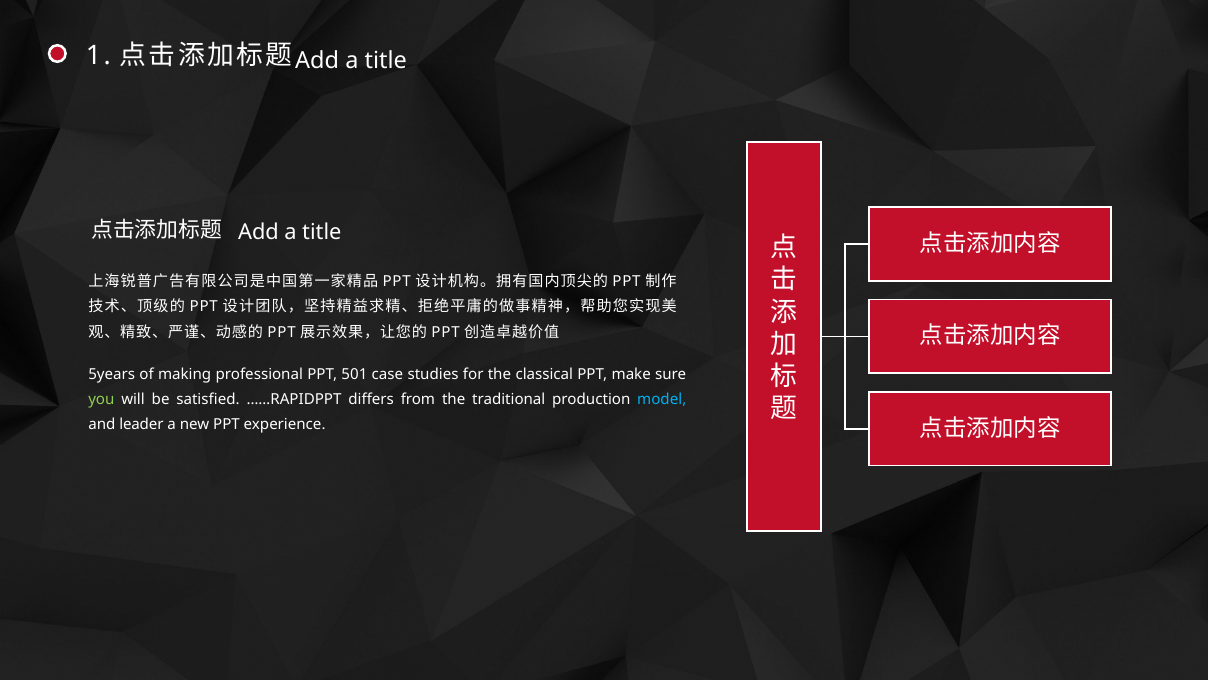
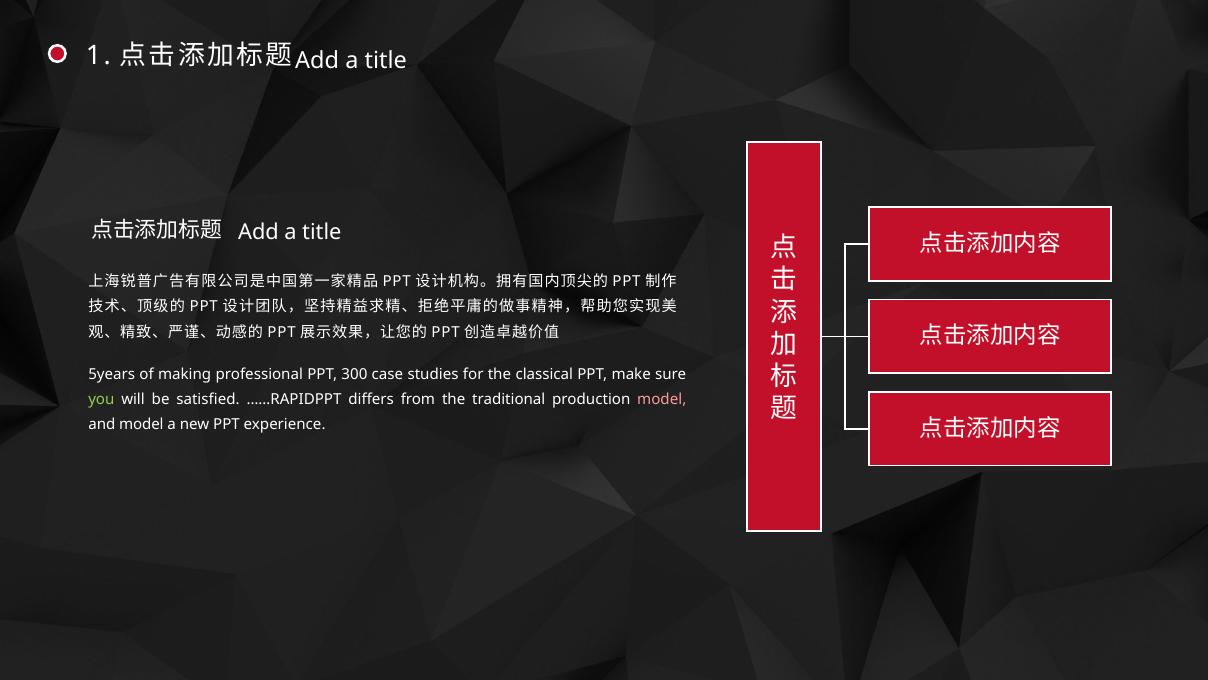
501: 501 -> 300 (354, 374)
model colour: light blue -> pink (662, 399)
and leader: leader -> model (141, 424)
